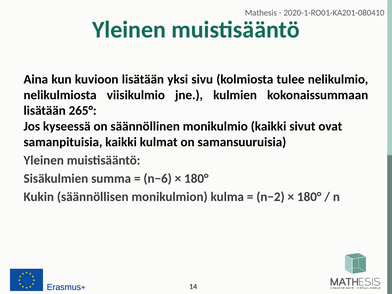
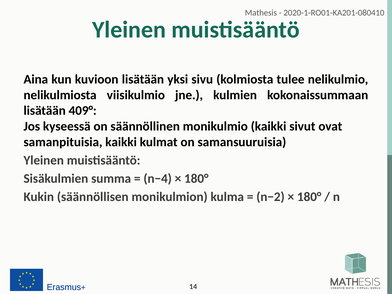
265°: 265° -> 409° (83, 111)
n−6: n−6 -> n−4 (158, 179)
